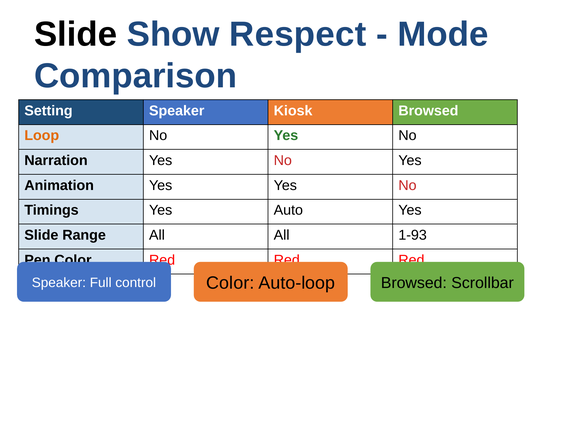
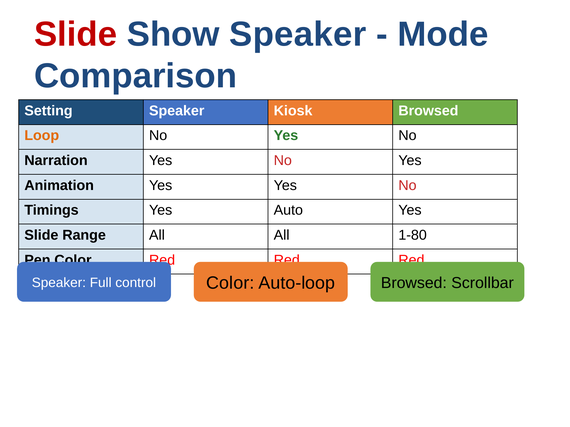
Slide colour: black -> red (76, 34)
Show Respect: Respect -> Speaker (298, 34)
1-93: 1-93 -> 1-80 (413, 235)
